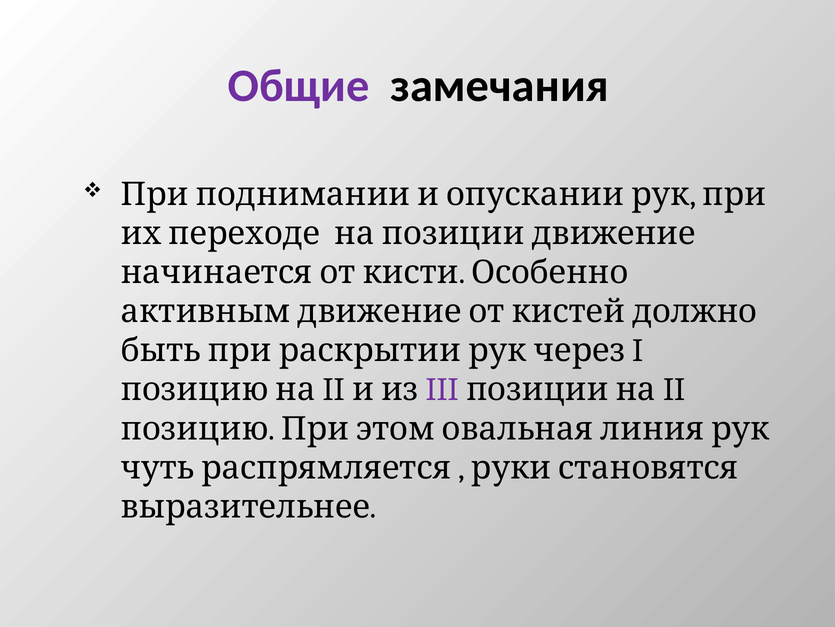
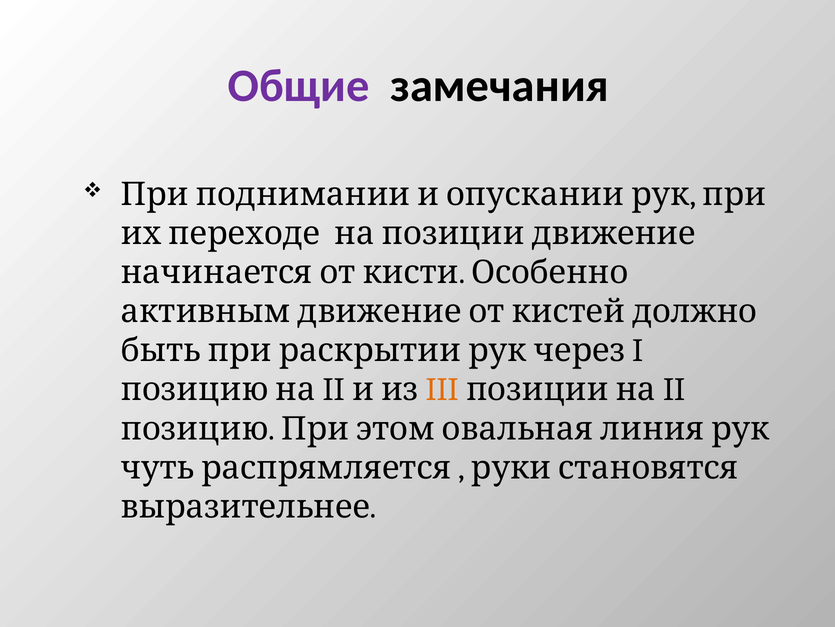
III colour: purple -> orange (442, 389)
